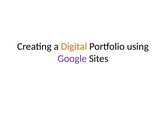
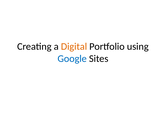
Google colour: purple -> blue (72, 59)
